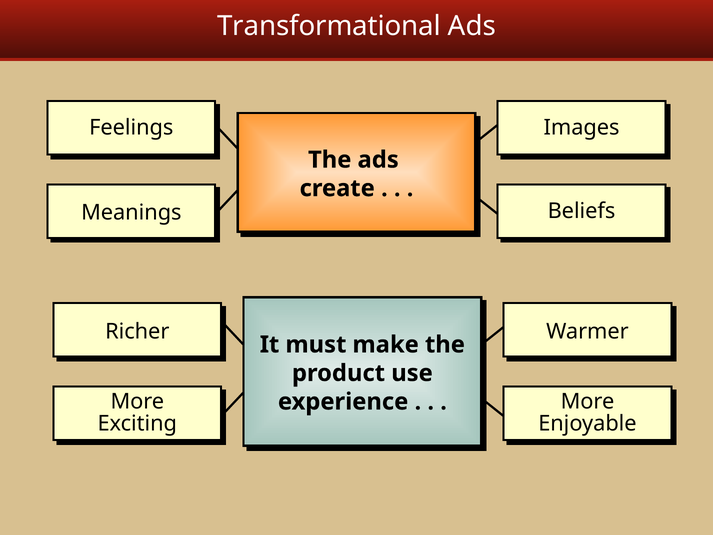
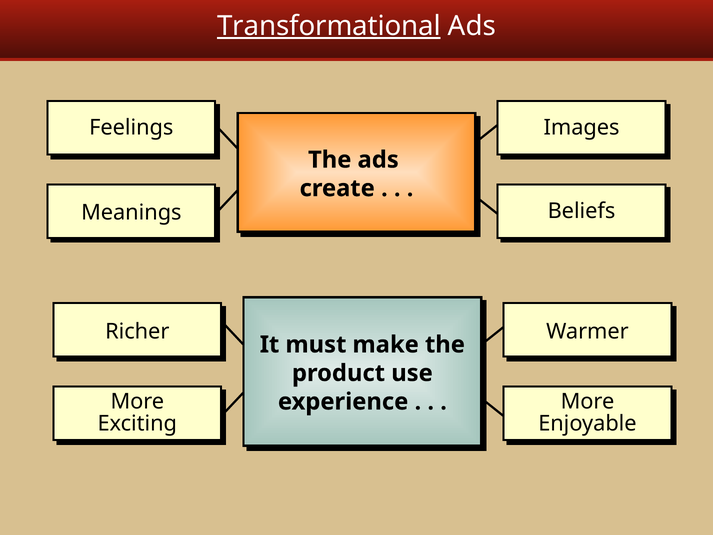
Transformational underline: none -> present (329, 26)
